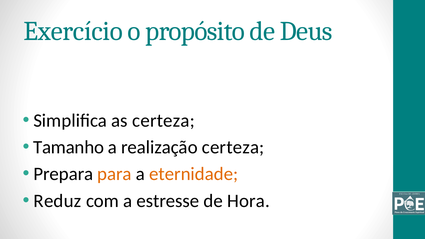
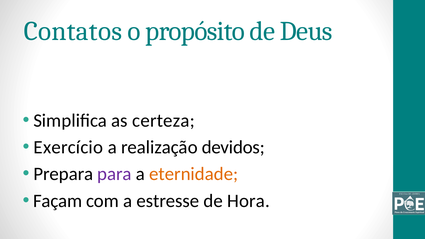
Exercício: Exercício -> Contatos (73, 31)
Tamanho: Tamanho -> Exercício (68, 147)
realização certeza: certeza -> devidos (233, 147)
para colour: orange -> purple (114, 174)
Reduz: Reduz -> Façam (58, 201)
